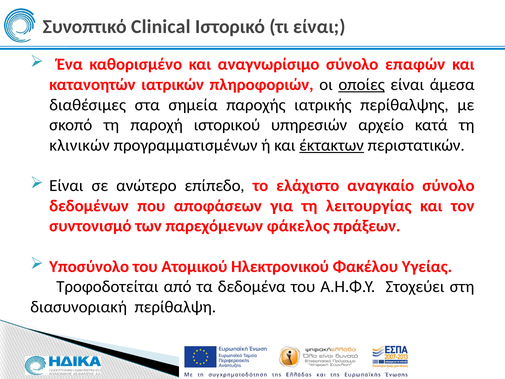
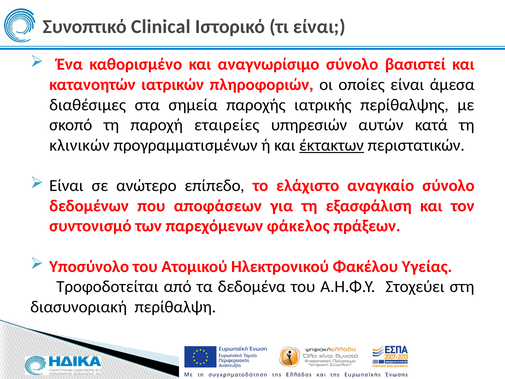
επαφών: επαφών -> βασιστεί (415, 64)
οποίες underline: present -> none (362, 85)
ιστορικού: ιστορικού -> εταιρείες (227, 125)
αρχείο: αρχείο -> αυτών (381, 125)
λειτουργίας: λειτουργίας -> εξασφάλιση (369, 206)
